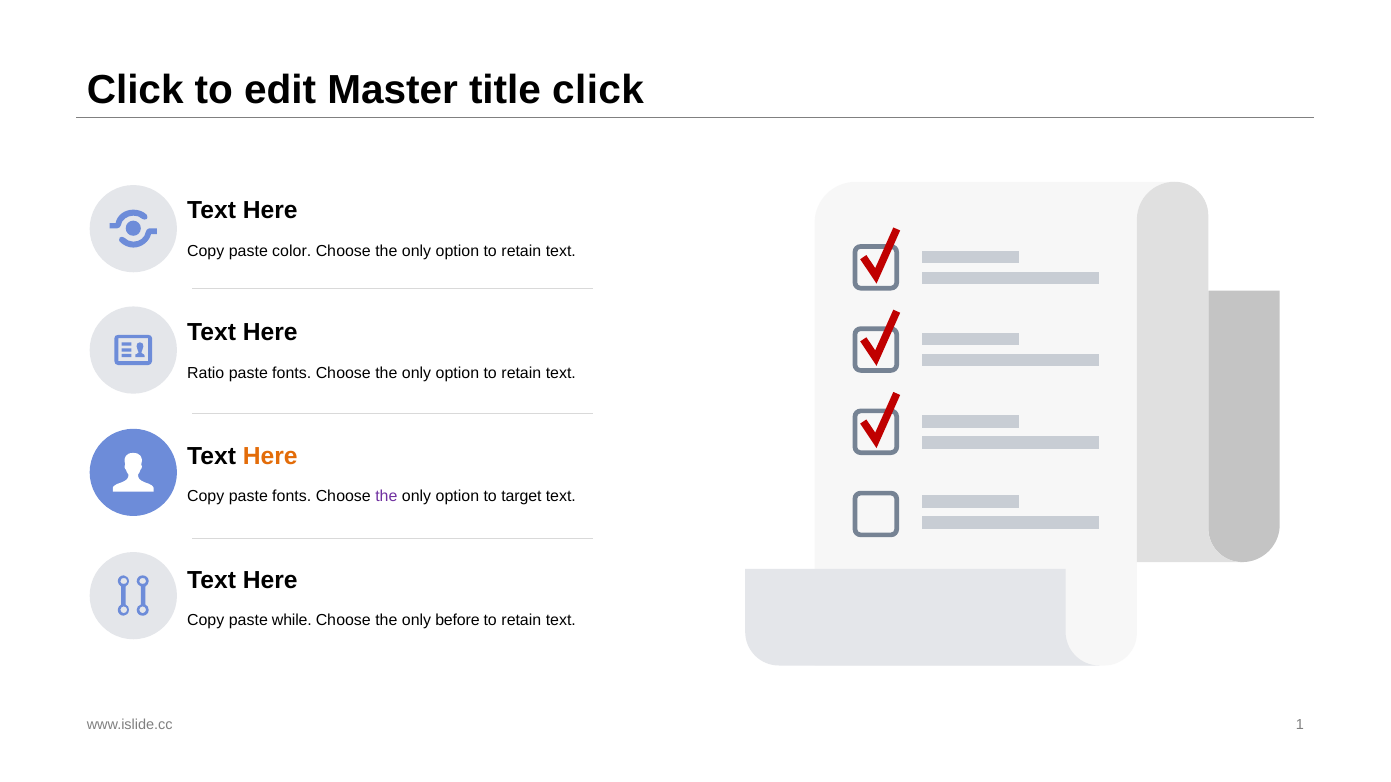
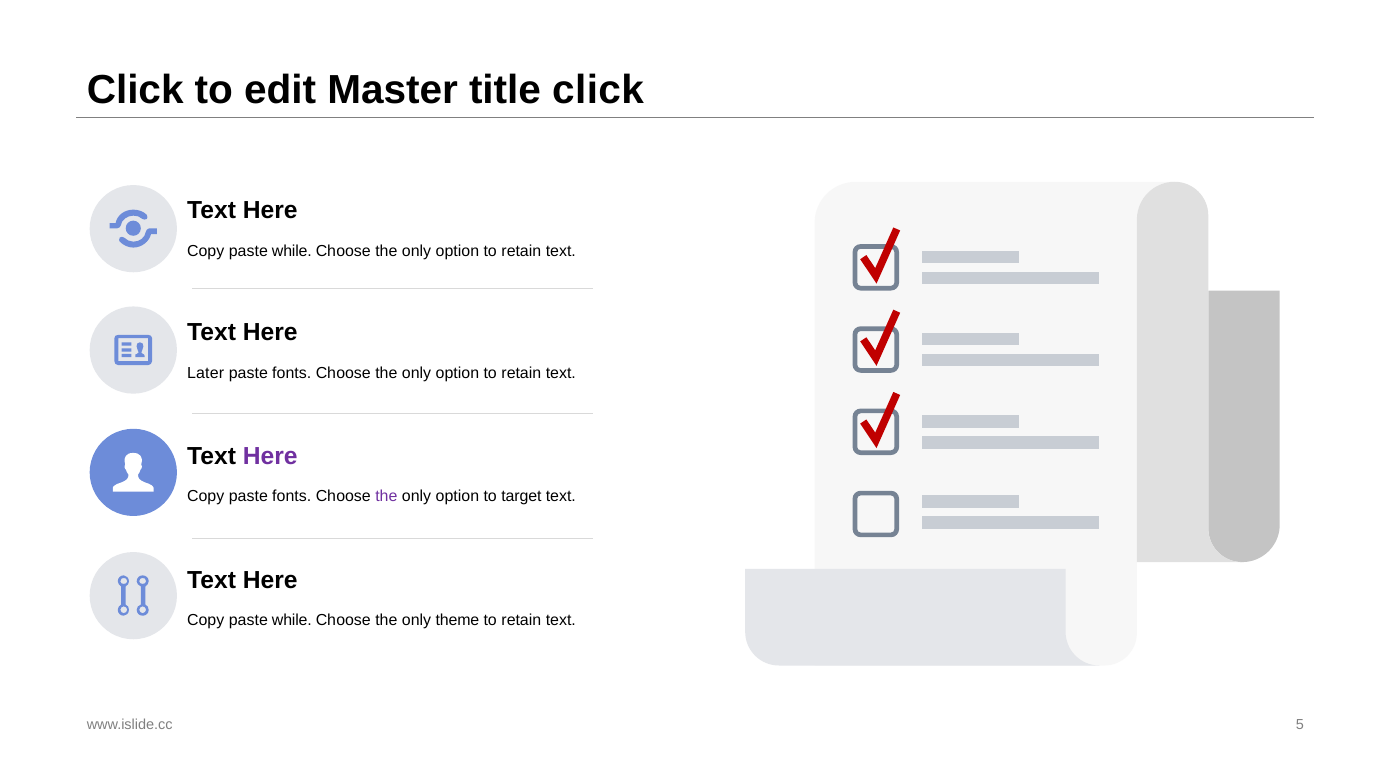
color: color -> while (292, 251)
Ratio: Ratio -> Later (206, 373)
Here colour: orange -> purple (270, 456)
before: before -> theme (457, 621)
1: 1 -> 5 (1300, 725)
